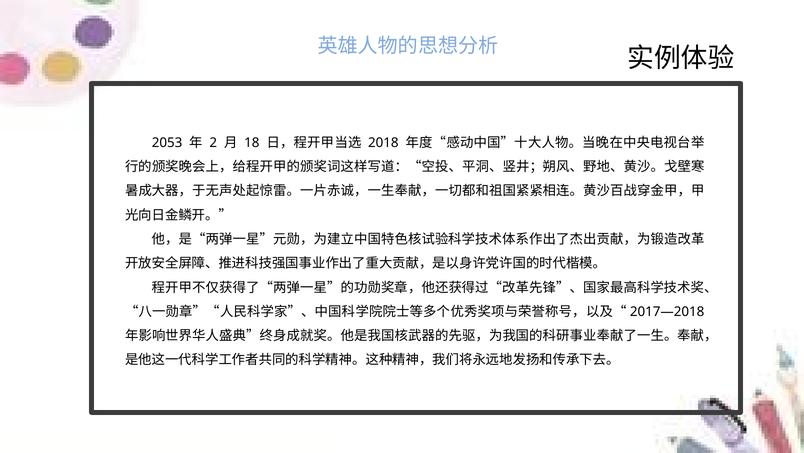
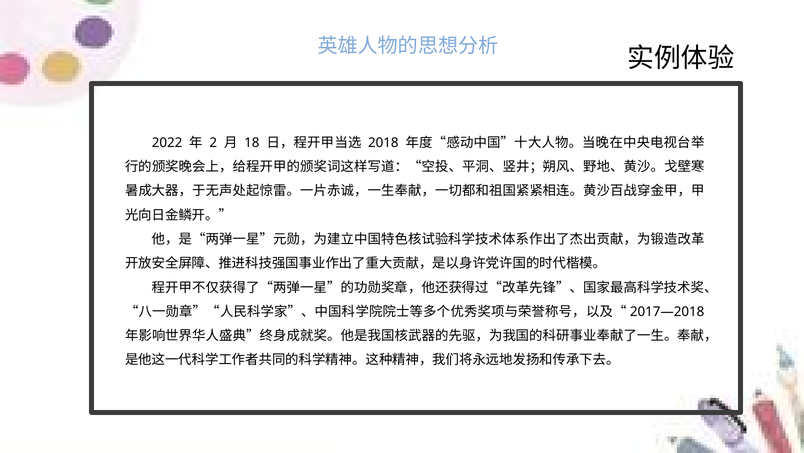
2053: 2053 -> 2022 (167, 143)
